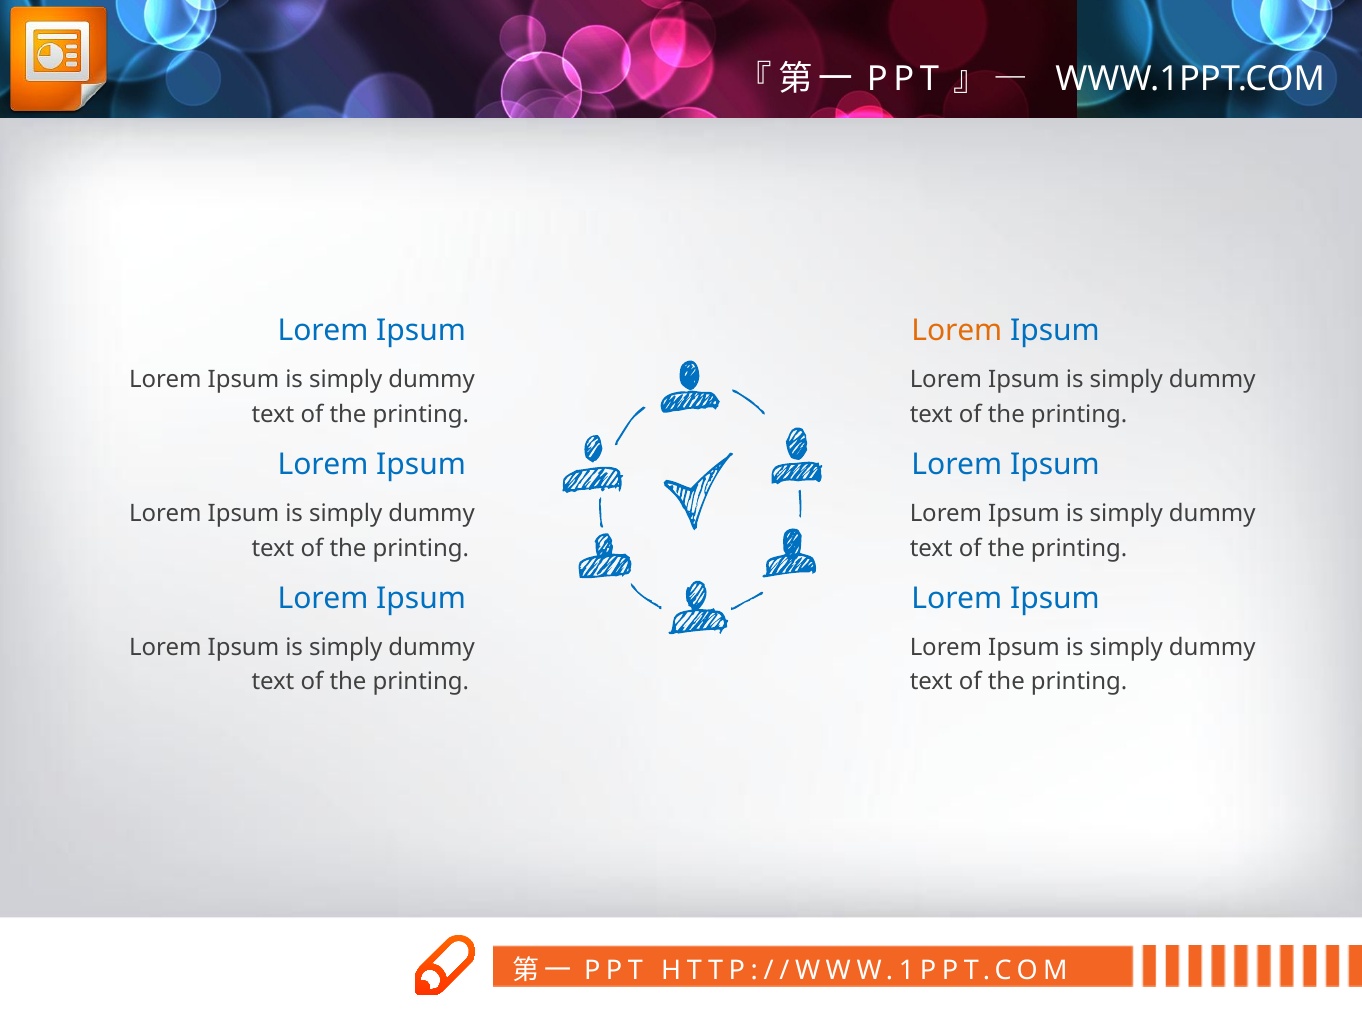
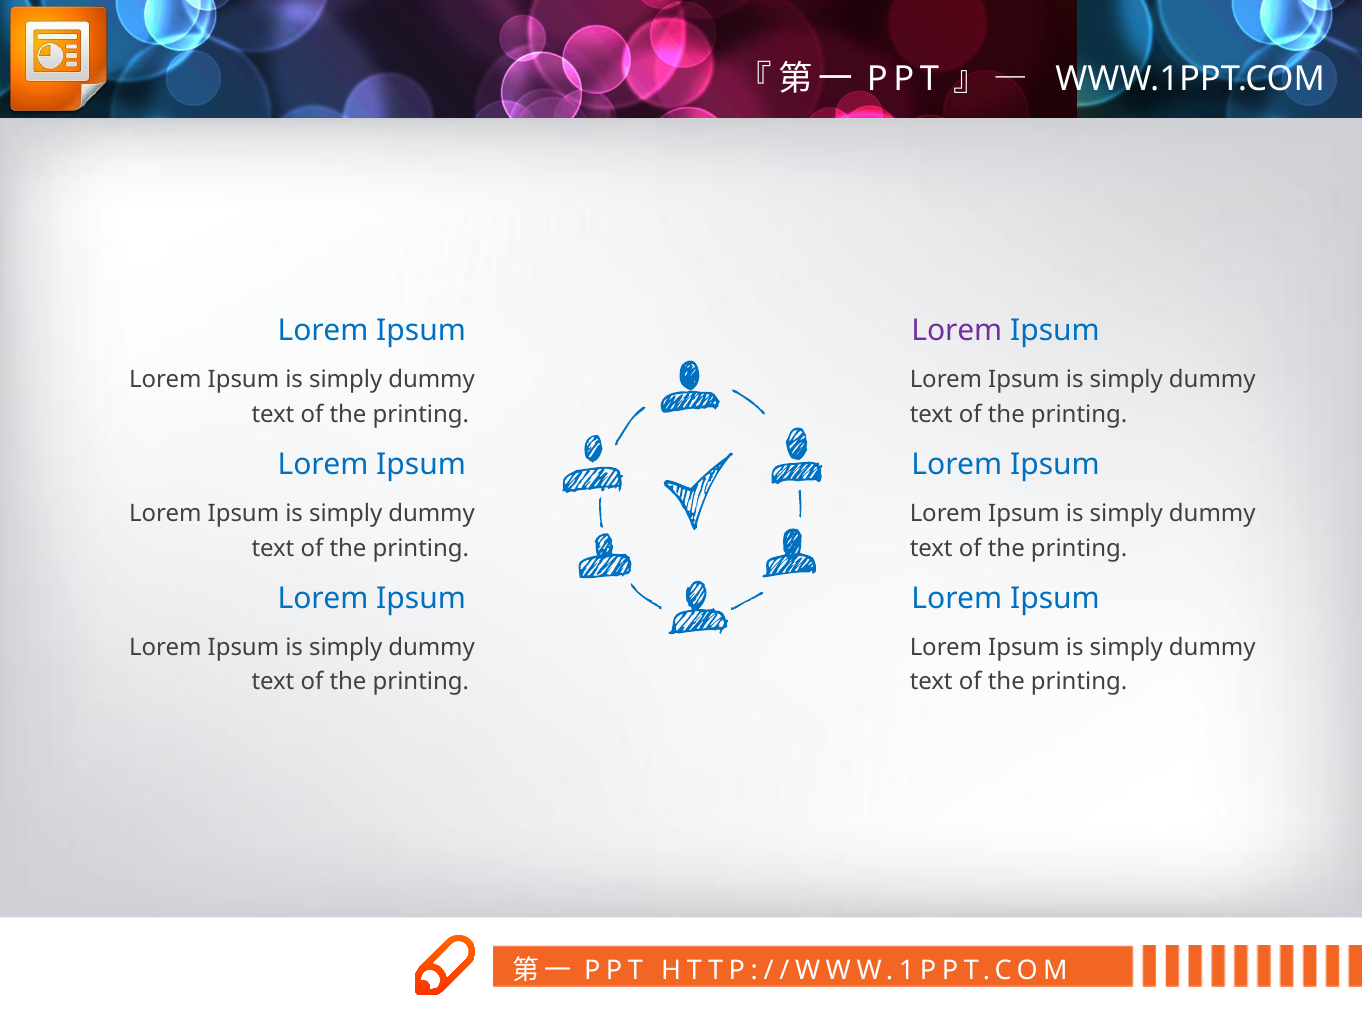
Lorem colour: orange -> purple (957, 330)
